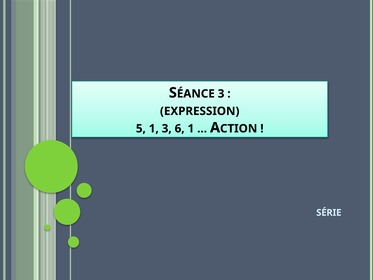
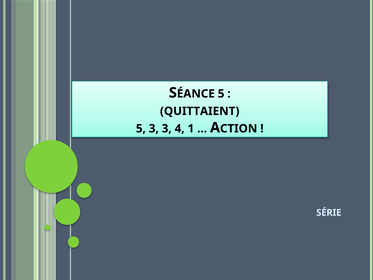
3: 3 -> 5 (221, 94)
EXPRESSION: EXPRESSION -> QUITTAIENT (200, 111)
5 1: 1 -> 3 (154, 128)
6: 6 -> 4 (180, 128)
